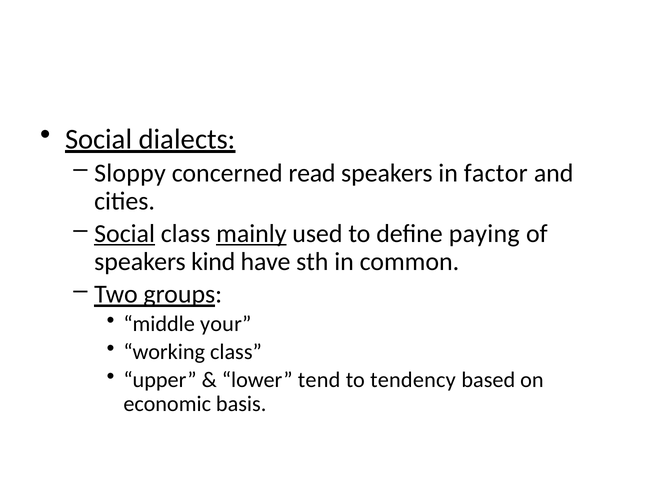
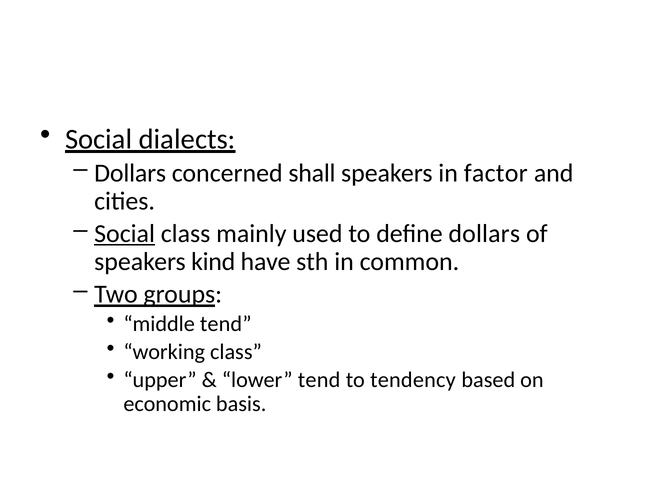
Sloppy: Sloppy -> Dollars (130, 173)
read: read -> shall (312, 173)
mainly underline: present -> none (251, 234)
define paying: paying -> dollars (484, 234)
middle your: your -> tend (226, 324)
